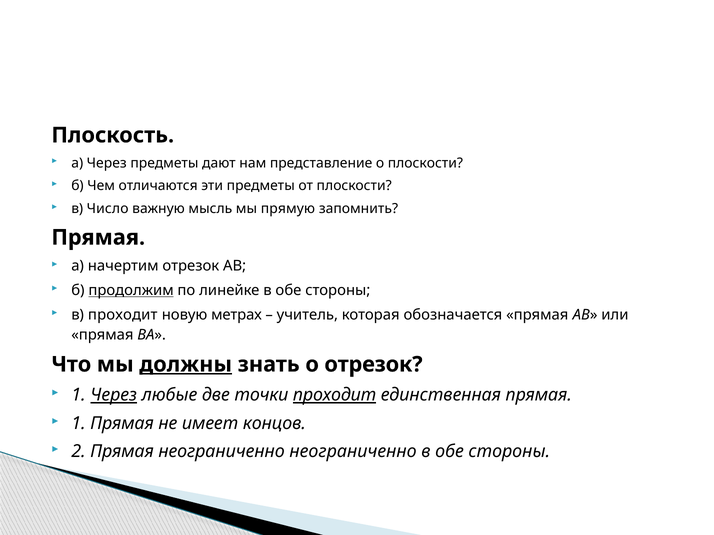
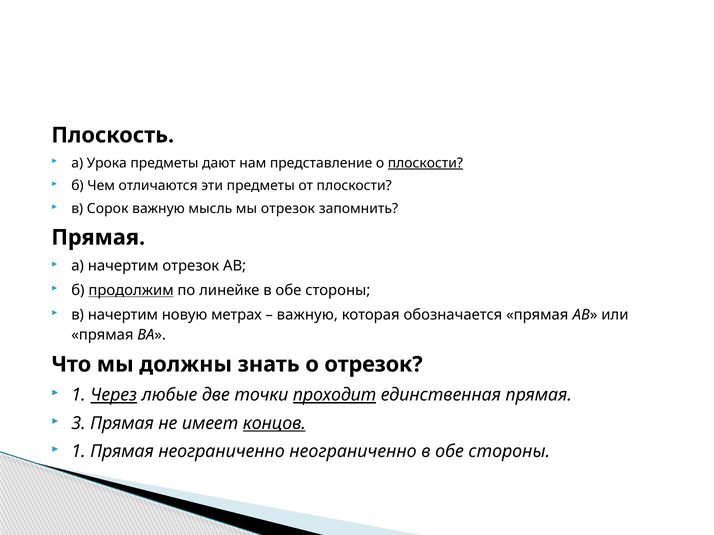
а Через: Через -> Урока (107, 163)
плоскости underline: none -> present (425, 163)
Число: Число -> Сорок (108, 209)
мы прямую: прямую -> отрезок (288, 209)
в проходит: проходит -> начертим (123, 315)
учитель: учитель -> важную (307, 315)
должны underline: present -> none (186, 365)
1: 1 -> 3 (78, 424)
концов underline: none -> present (274, 424)
2: 2 -> 1 (78, 452)
